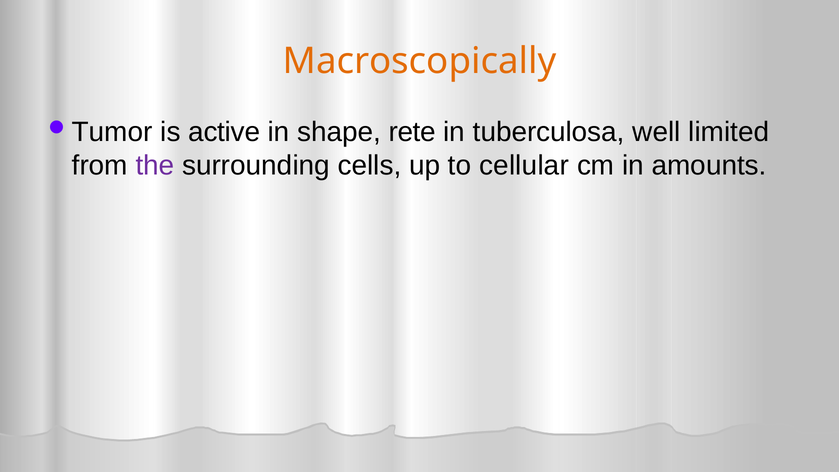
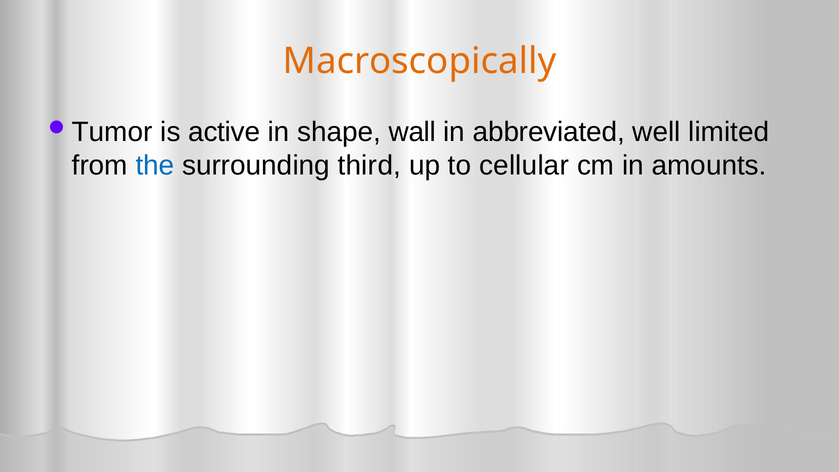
rete: rete -> wall (412, 132)
tuberculosa: tuberculosa -> abbreviated (549, 132)
the colour: purple -> blue (155, 166)
cells: cells -> third (369, 166)
